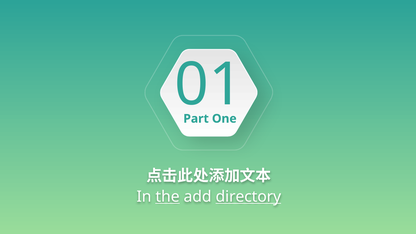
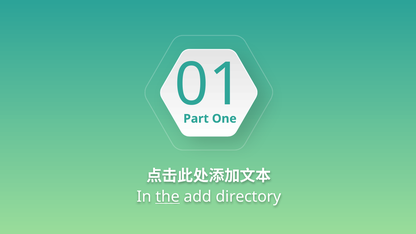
directory underline: present -> none (248, 197)
